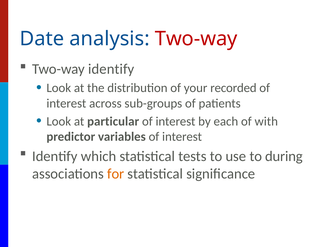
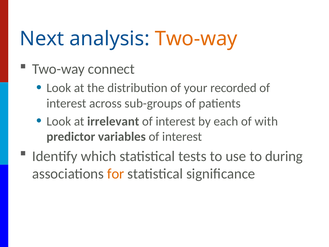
Date: Date -> Next (42, 39)
Two-way colour: red -> orange (196, 39)
Two-way identify: identify -> connect (111, 69)
particular: particular -> irrelevant (113, 121)
